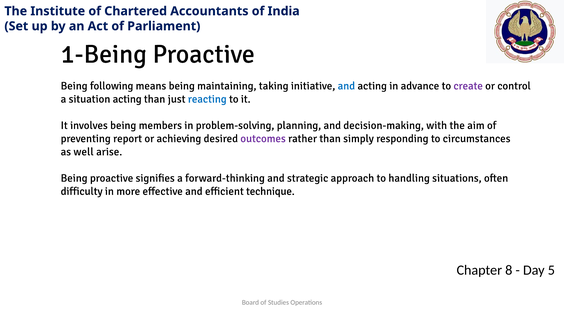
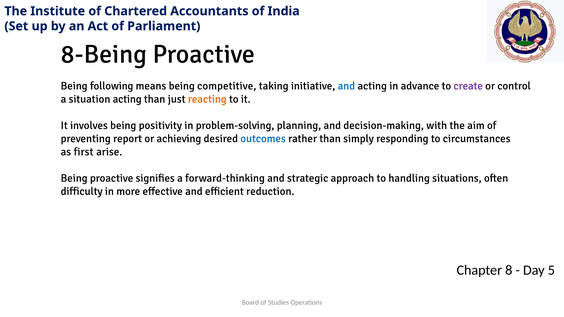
1-Being: 1-Being -> 8-Being (104, 54)
maintaining: maintaining -> competitive (227, 86)
reacting colour: blue -> orange (207, 99)
members: members -> positivity (160, 125)
outcomes colour: purple -> blue (263, 139)
well: well -> first (84, 152)
technique: technique -> reduction (270, 191)
